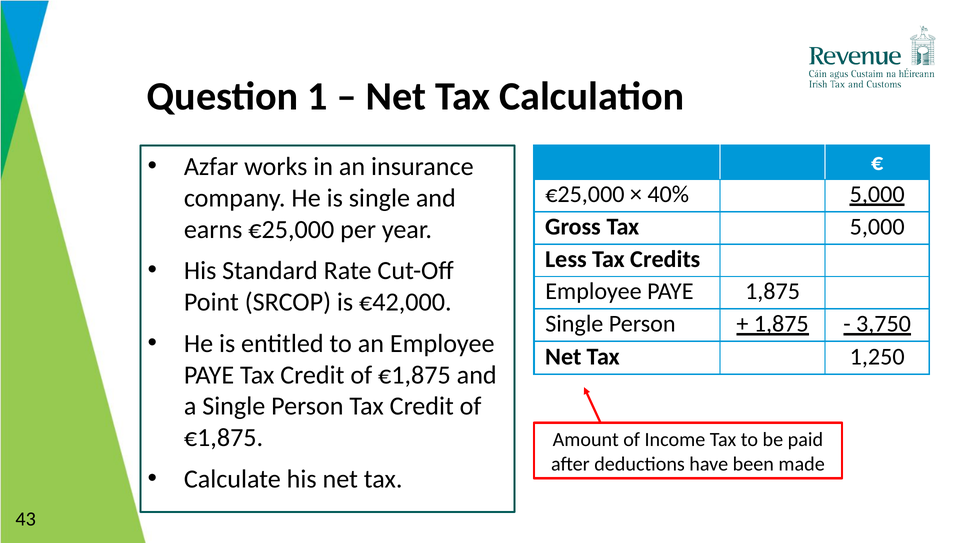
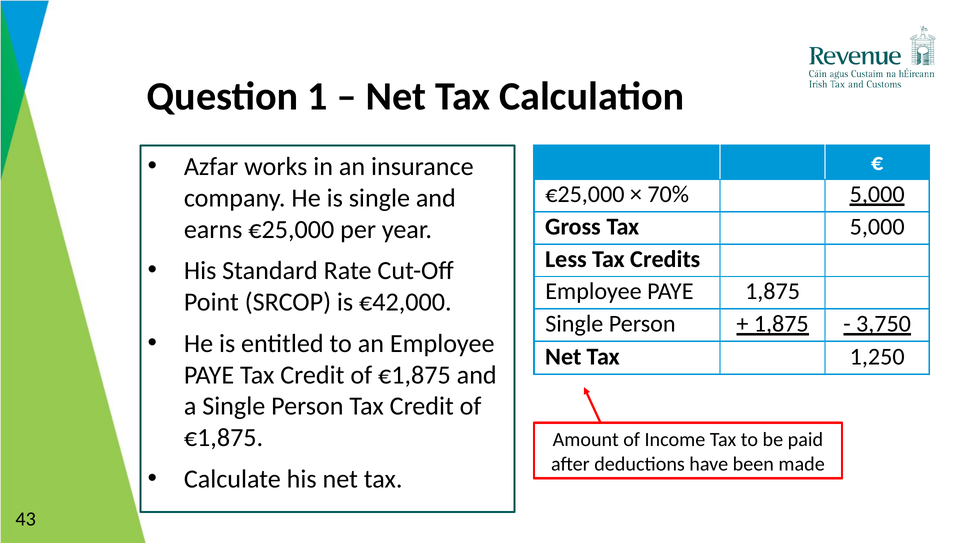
40%: 40% -> 70% (668, 194)
